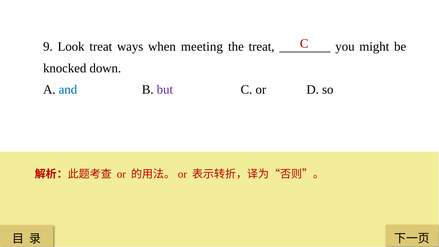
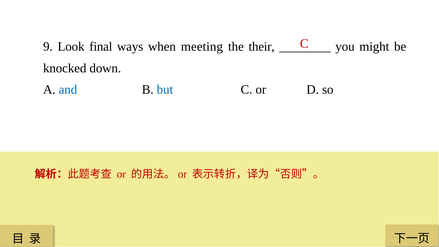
Look treat: treat -> final (101, 47)
the treat: treat -> their (262, 47)
but colour: purple -> blue (165, 90)
